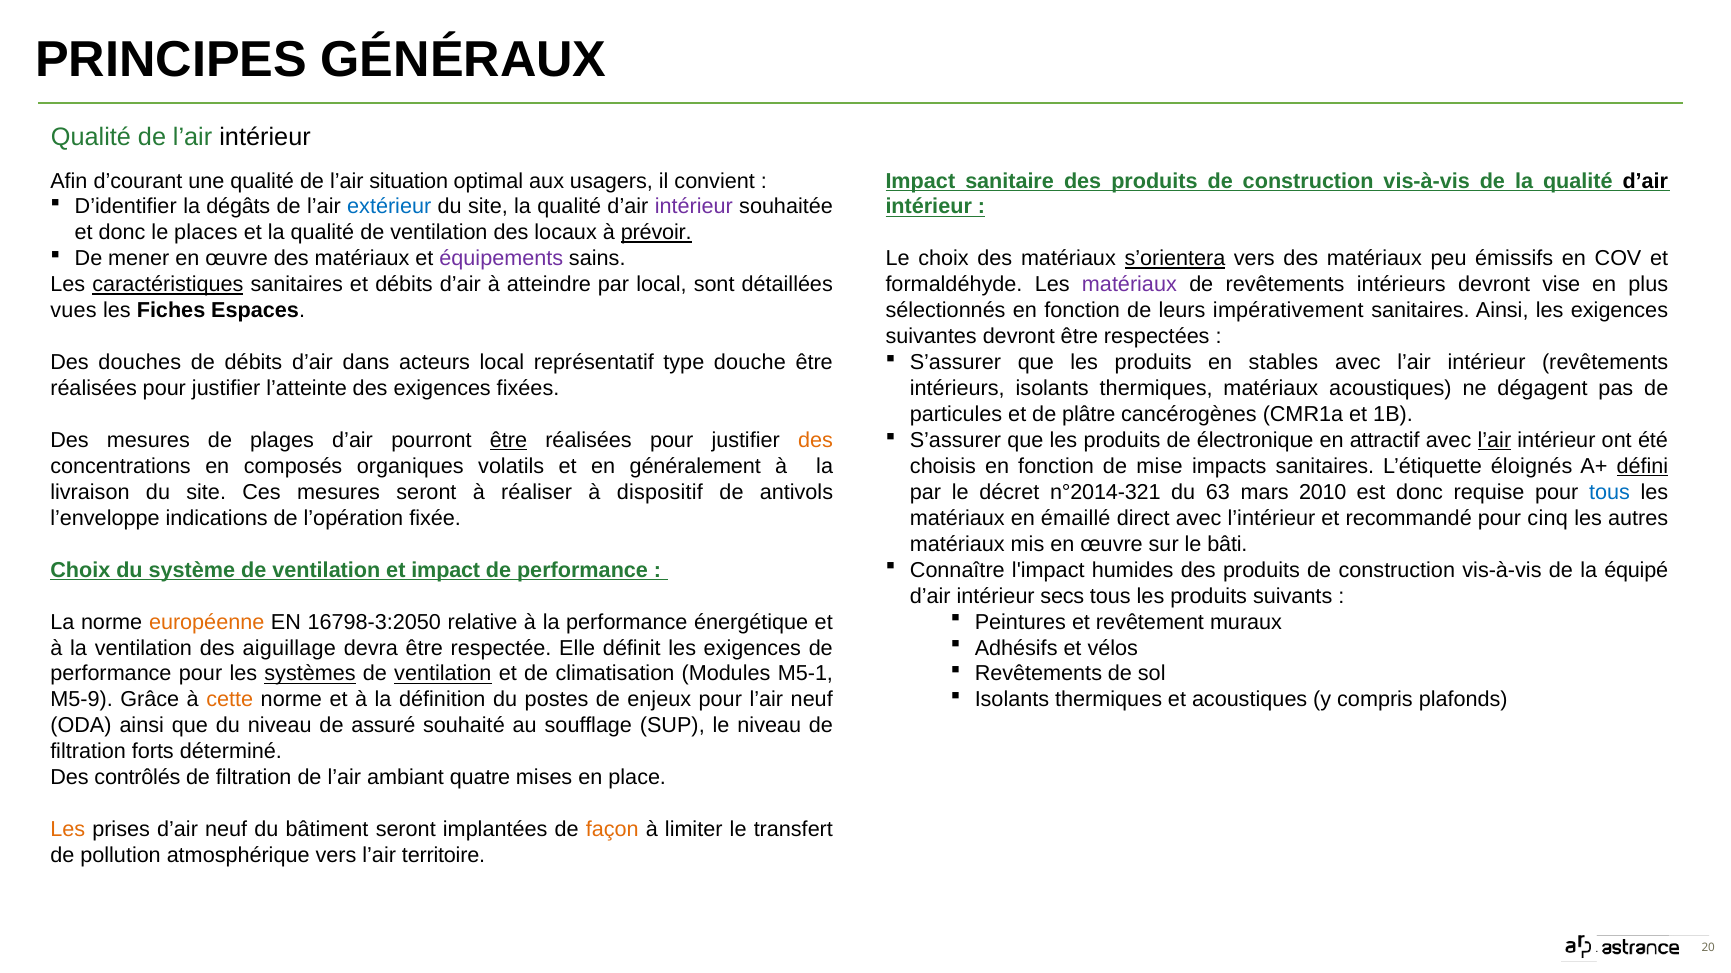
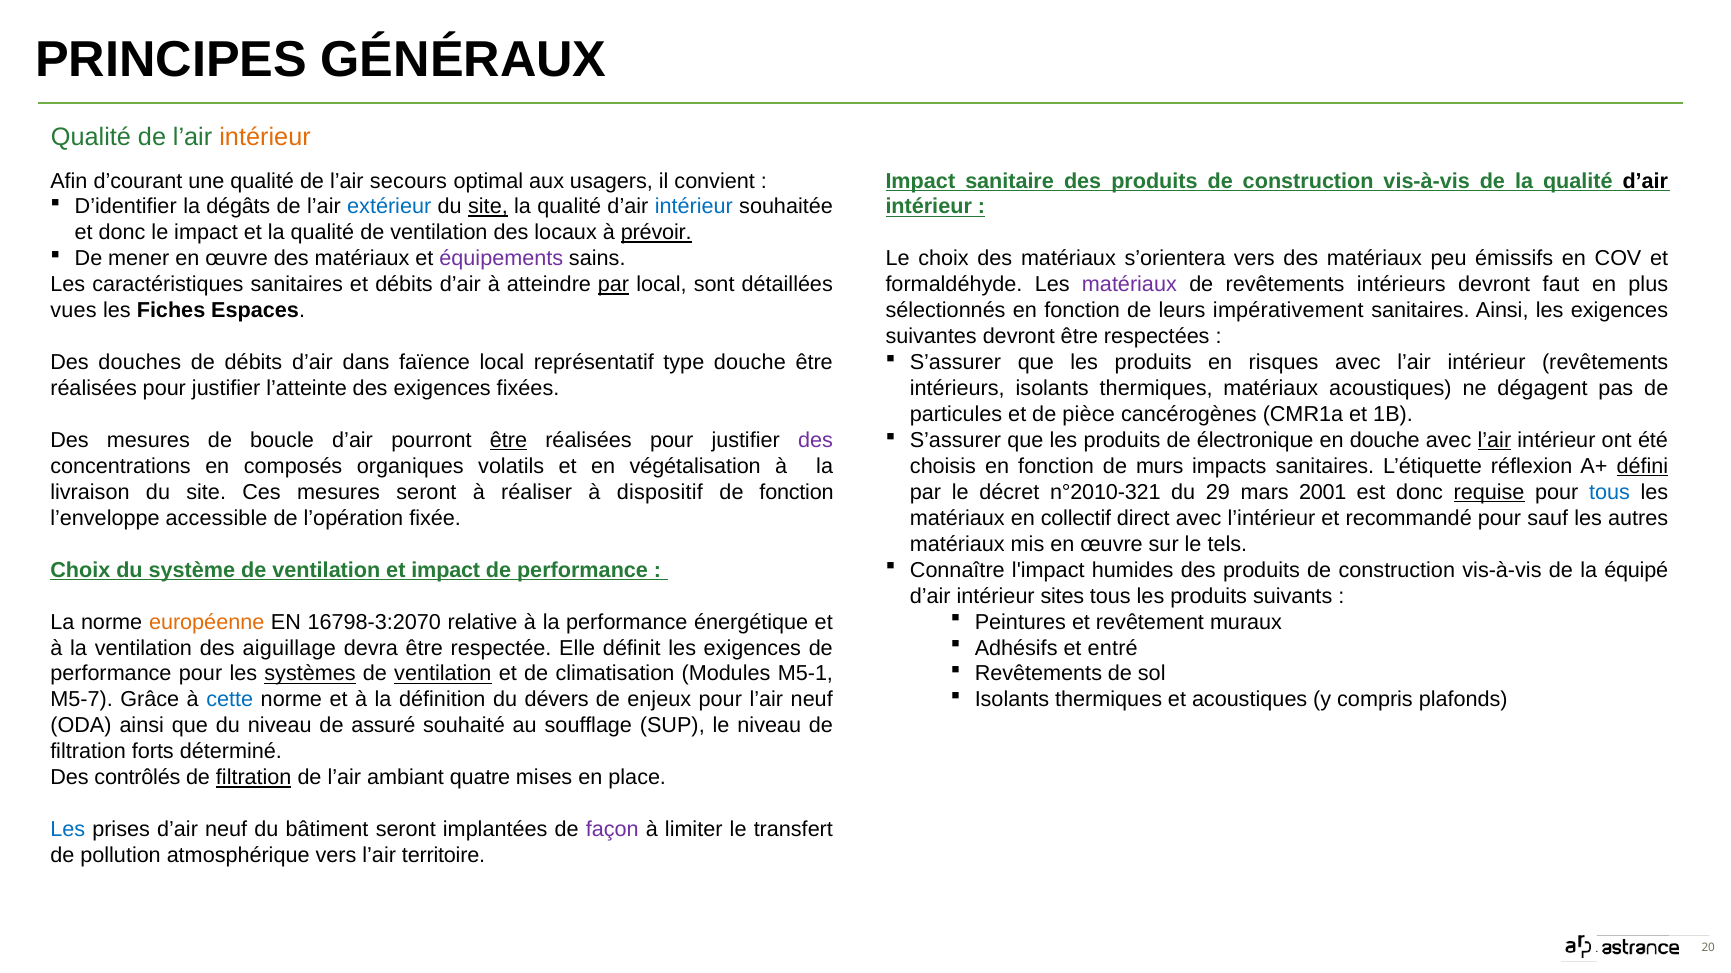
intérieur colour: black -> orange (265, 137)
situation: situation -> secours (408, 181)
site underline: none -> present (488, 207)
intérieur colour: purple -> blue (694, 207)
le places: places -> impact (206, 233)
s’orientera underline: present -> none (1175, 259)
caractéristiques underline: present -> none (168, 285)
par underline: none -> present (614, 285)
vise: vise -> faut (1561, 285)
stables: stables -> risques (1284, 363)
acteurs: acteurs -> faïence (435, 363)
plâtre: plâtre -> pièce (1089, 415)
en attractif: attractif -> douche (1385, 441)
plages: plages -> boucle (282, 441)
des colour: orange -> purple (816, 441)
généralement: généralement -> végétalisation (695, 467)
mise: mise -> murs (1160, 467)
éloignés: éloignés -> réflexion (1532, 467)
de antivols: antivols -> fonction (797, 493)
n°2014-321: n°2014-321 -> n°2010-321 (1105, 493)
63: 63 -> 29 (1218, 493)
2010: 2010 -> 2001 (1323, 493)
requise underline: none -> present (1489, 493)
indications: indications -> accessible (217, 519)
émaillé: émaillé -> collectif (1076, 519)
cinq: cinq -> sauf (1548, 519)
bâti: bâti -> tels (1227, 545)
secs: secs -> sites (1062, 596)
16798-3:2050: 16798-3:2050 -> 16798-3:2070 (374, 622)
vélos: vélos -> entré (1113, 648)
M5-9: M5-9 -> M5-7 (82, 700)
cette colour: orange -> blue (230, 700)
postes: postes -> dévers (557, 700)
filtration underline: none -> present (254, 778)
Les colour: orange -> blue (68, 830)
façon colour: orange -> purple (612, 830)
